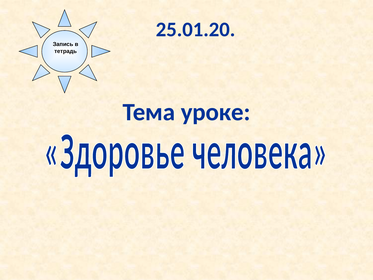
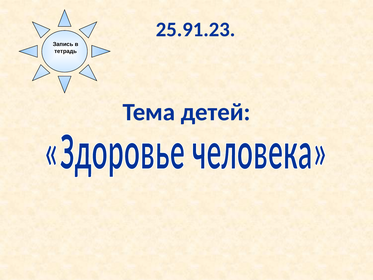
25.01.20: 25.01.20 -> 25.91.23 (196, 30)
уроке: уроке -> детей (216, 112)
